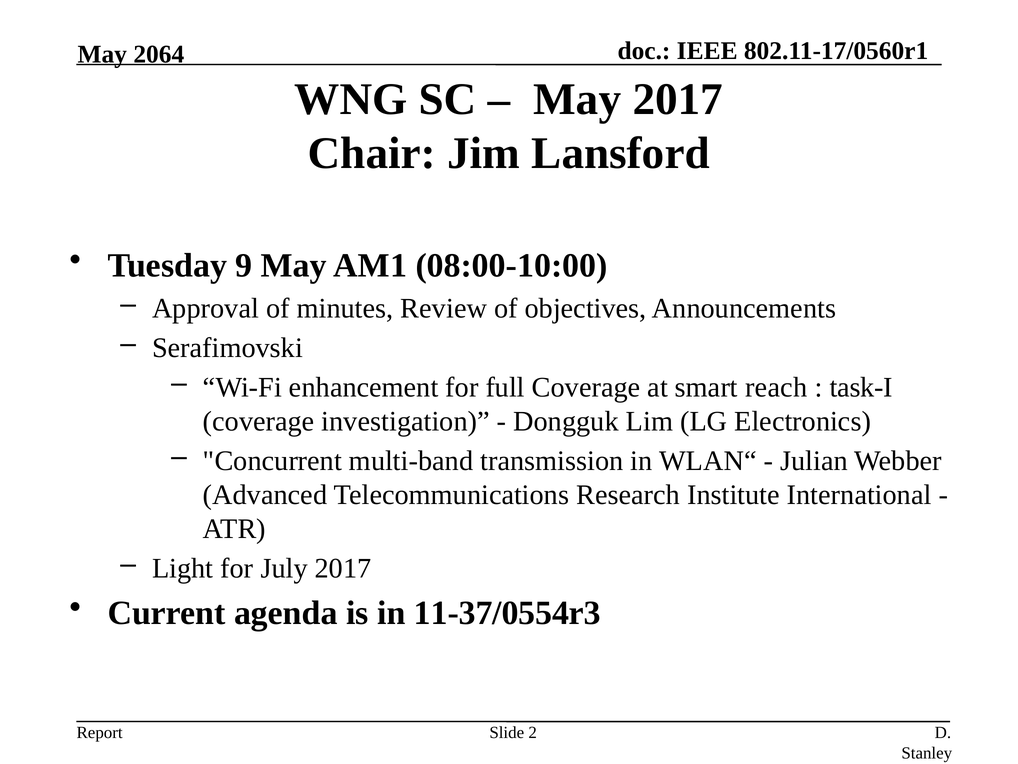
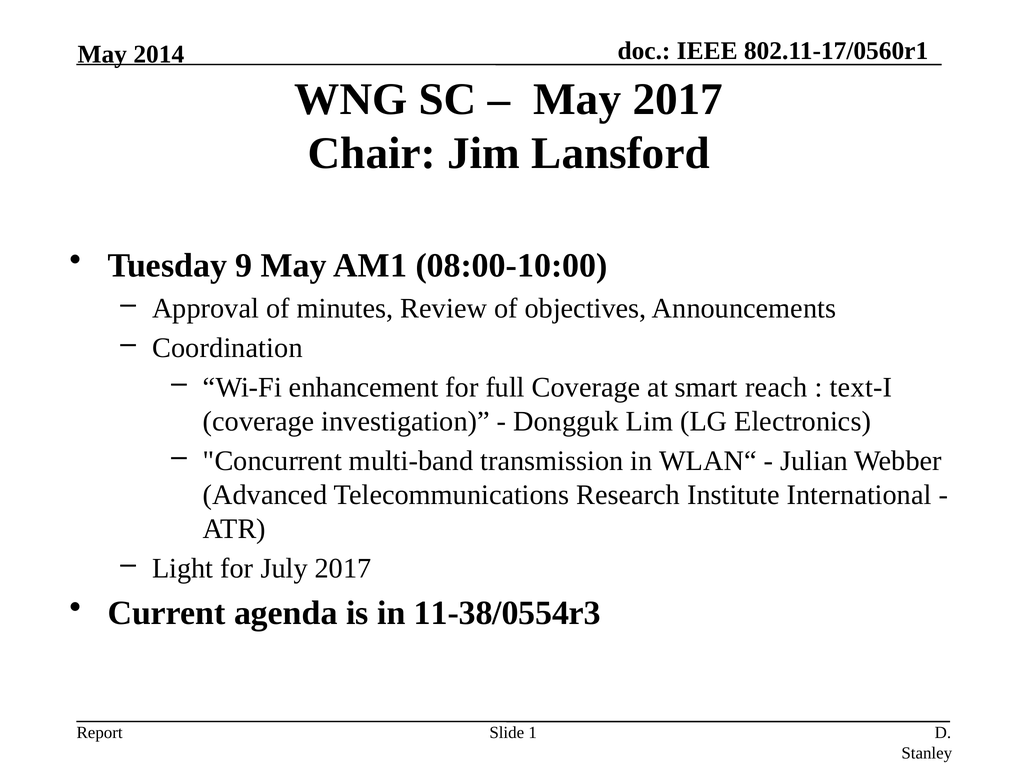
2064: 2064 -> 2014 (159, 54)
Serafimovski: Serafimovski -> Coordination (227, 348)
task-I: task-I -> text-I (861, 387)
11-37/0554r3: 11-37/0554r3 -> 11-38/0554r3 (507, 613)
2: 2 -> 1 (533, 732)
